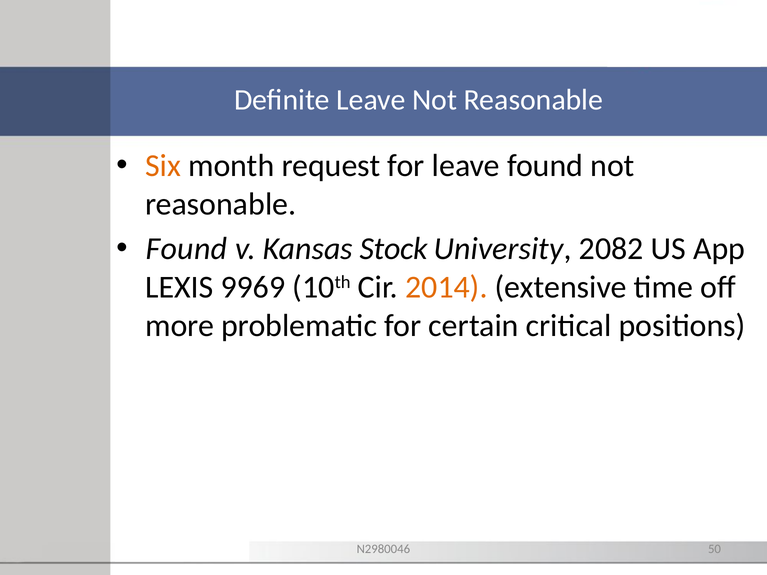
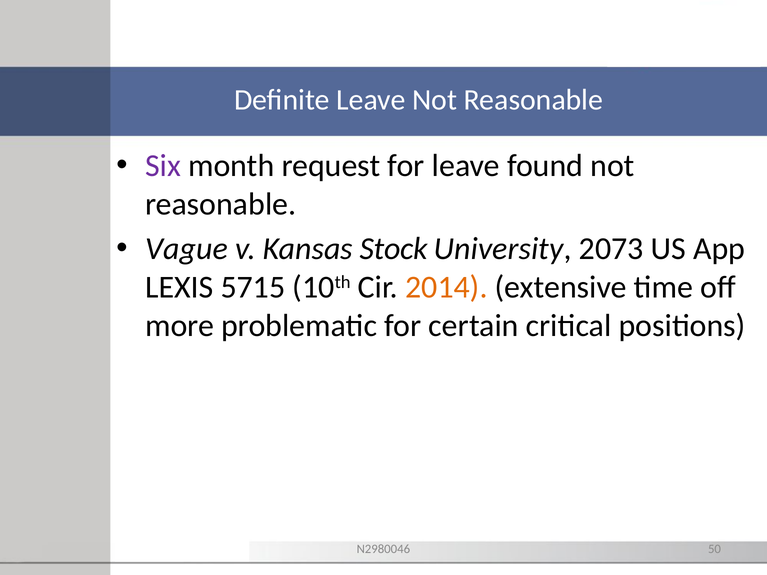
Six colour: orange -> purple (163, 166)
Found: Found -> Vague (187, 249)
2082: 2082 -> 2073 (611, 249)
9969: 9969 -> 5715 (253, 287)
